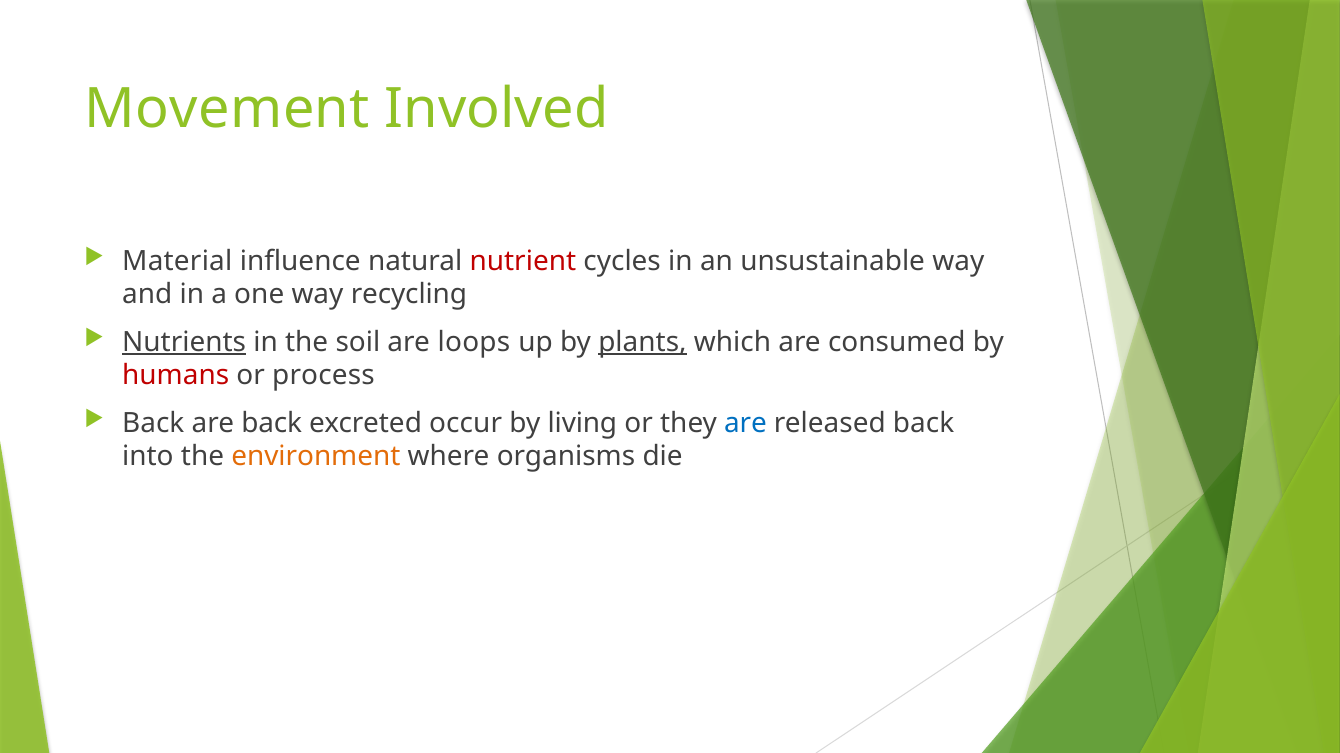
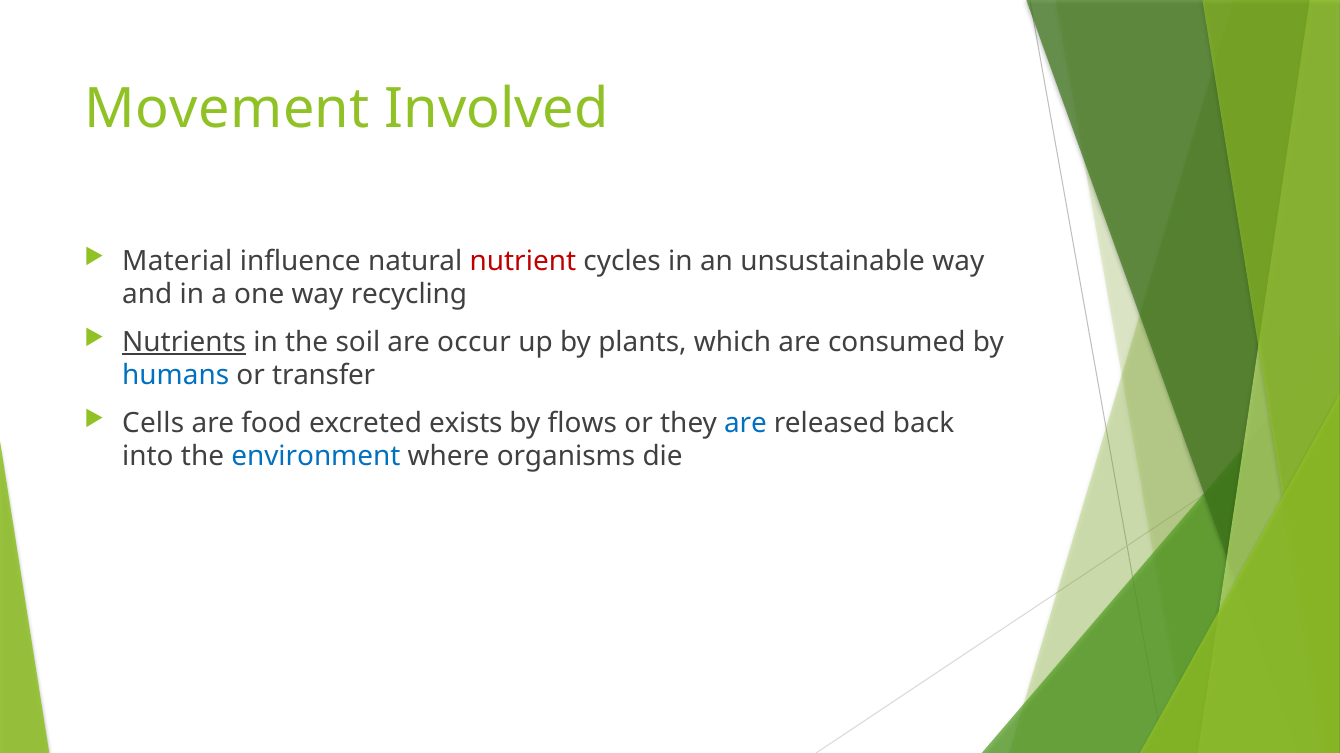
loops: loops -> occur (474, 342)
plants underline: present -> none (642, 342)
humans colour: red -> blue (176, 376)
process: process -> transfer (324, 376)
Back: Back -> Cells (153, 423)
are back: back -> food (272, 423)
occur: occur -> exists (466, 423)
living: living -> flows (582, 423)
environment colour: orange -> blue (316, 457)
